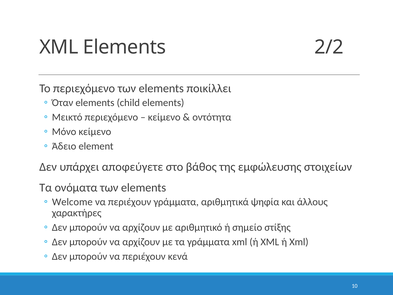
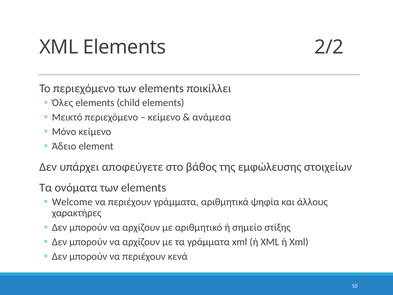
Όταν: Όταν -> Όλες (62, 103)
οντότητα: οντότητα -> ανάμεσα (212, 117)
